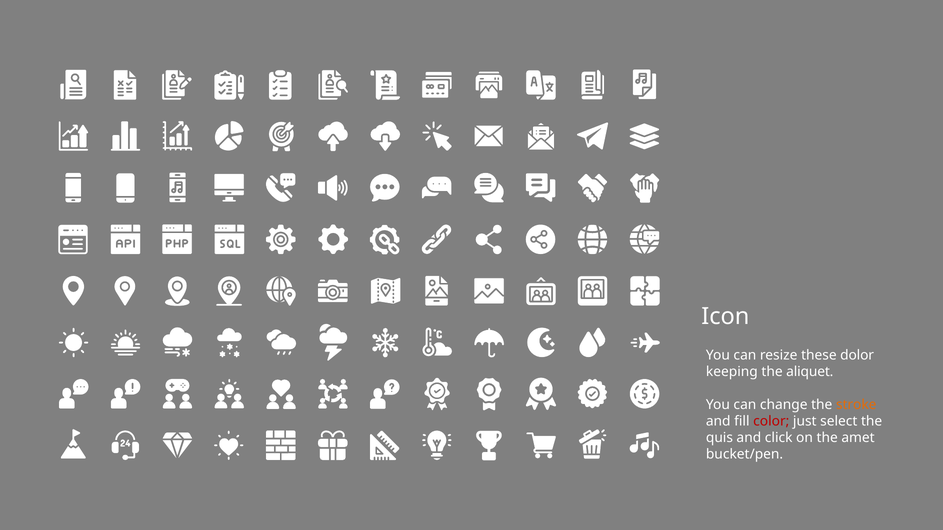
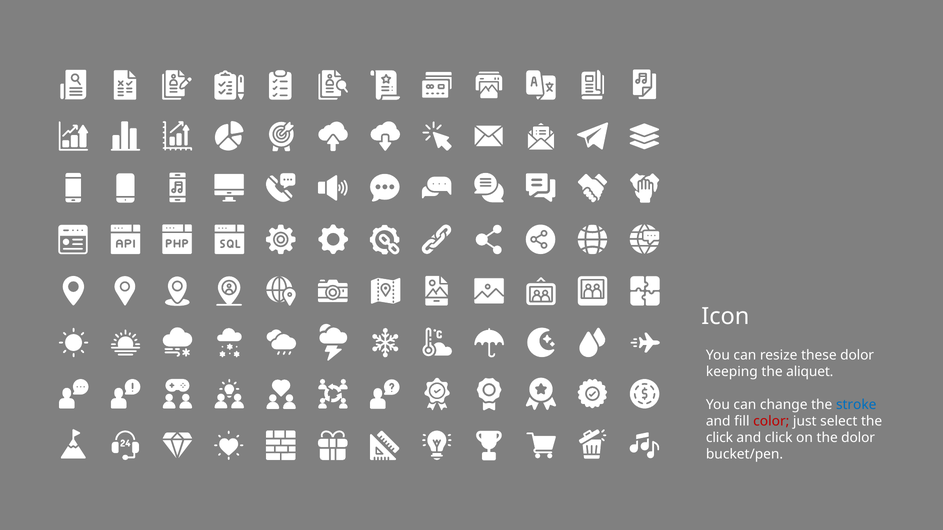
stroke colour: orange -> blue (856, 405)
quis: quis -> click (720, 438)
the amet: amet -> dolor (858, 438)
